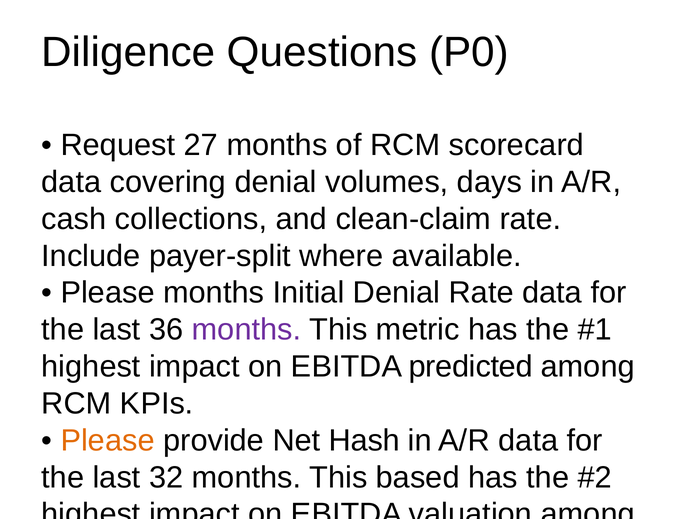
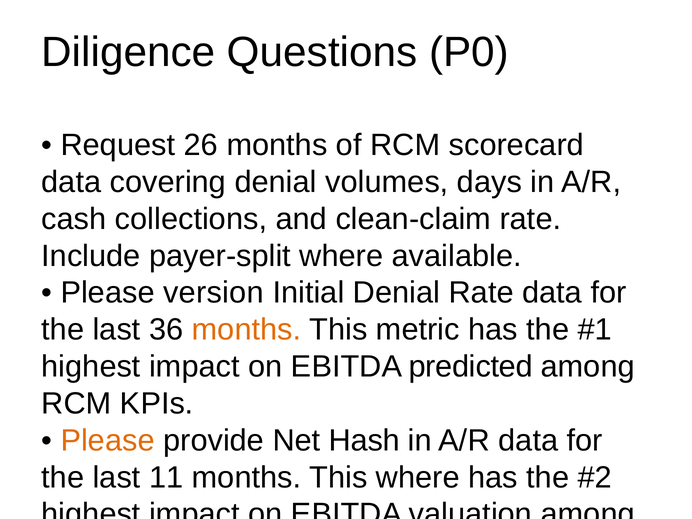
27: 27 -> 26 (201, 145)
Please months: months -> version (214, 293)
months colour: purple -> orange (247, 330)
32: 32 -> 11 (166, 477)
This based: based -> where (418, 477)
